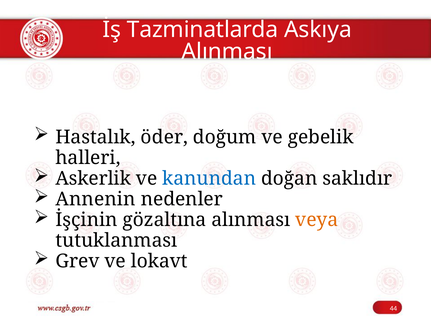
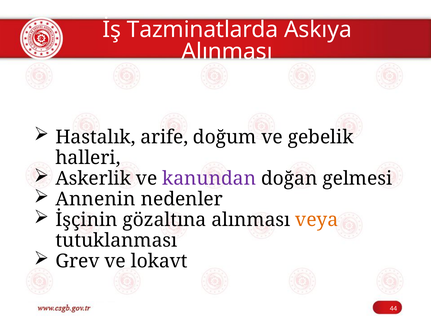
öder: öder -> arife (164, 137)
kanundan colour: blue -> purple (209, 179)
saklıdır: saklıdır -> gelmesi (357, 179)
